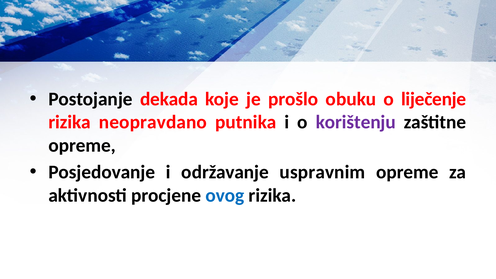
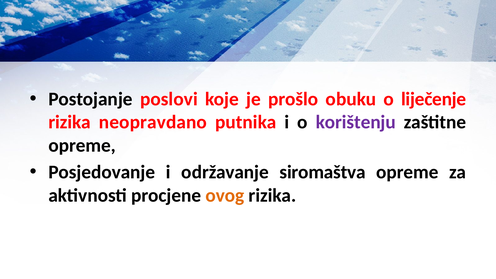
dekada: dekada -> poslovi (169, 99)
uspravnim: uspravnim -> siromaštva (323, 172)
ovog colour: blue -> orange (225, 195)
